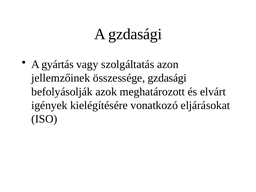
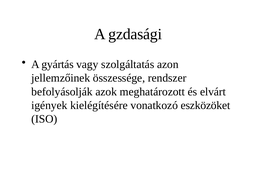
összessége gzdasági: gzdasági -> rendszer (167, 78)
eljárásokat: eljárásokat -> eszközöket (205, 105)
